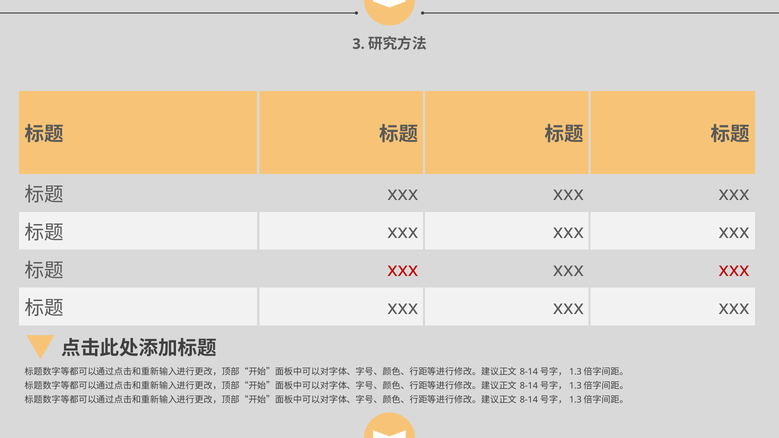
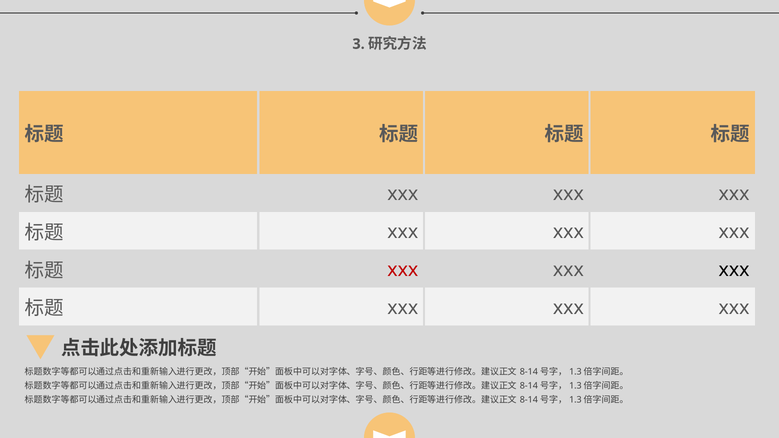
xxx colour: red -> black (734, 270)
